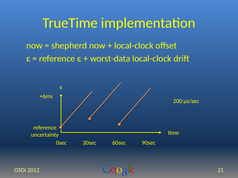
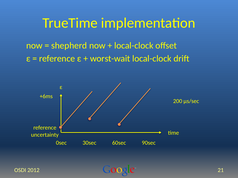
worst-data: worst-data -> worst-wait (110, 59)
